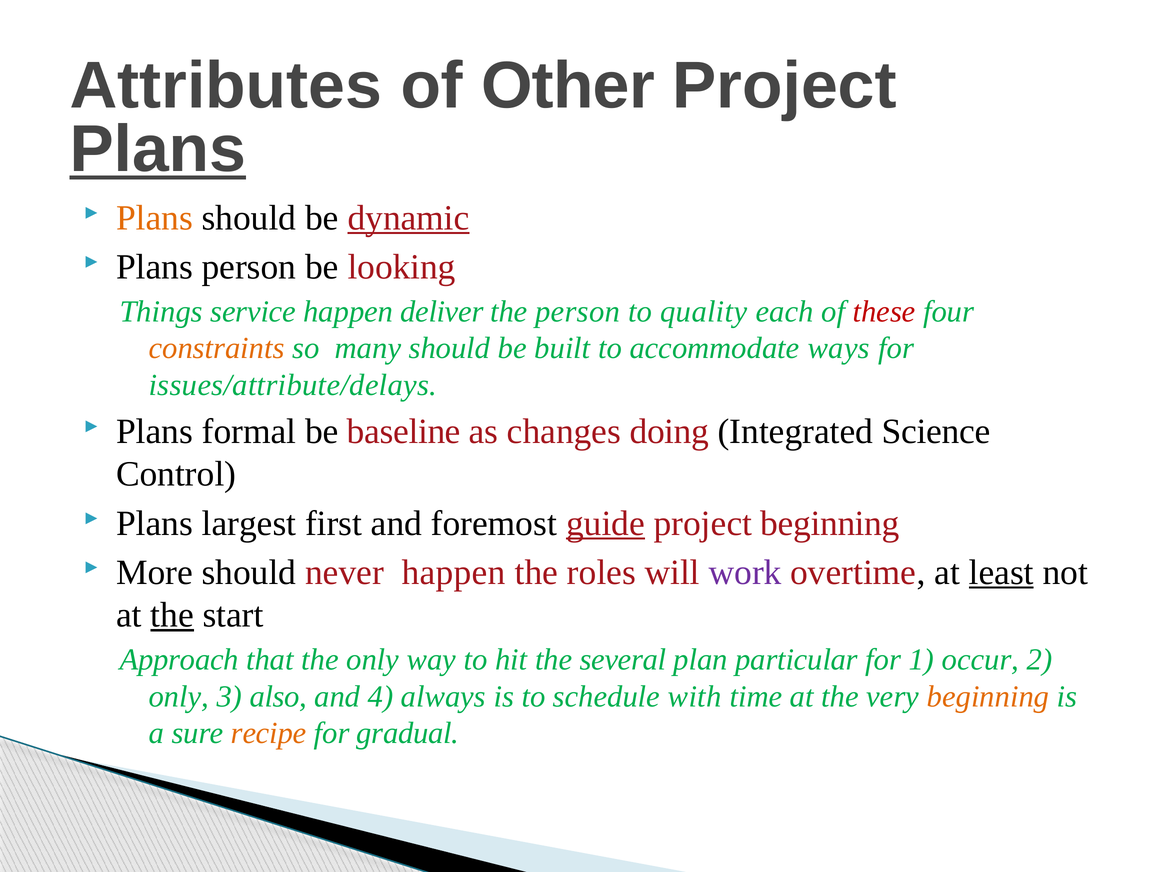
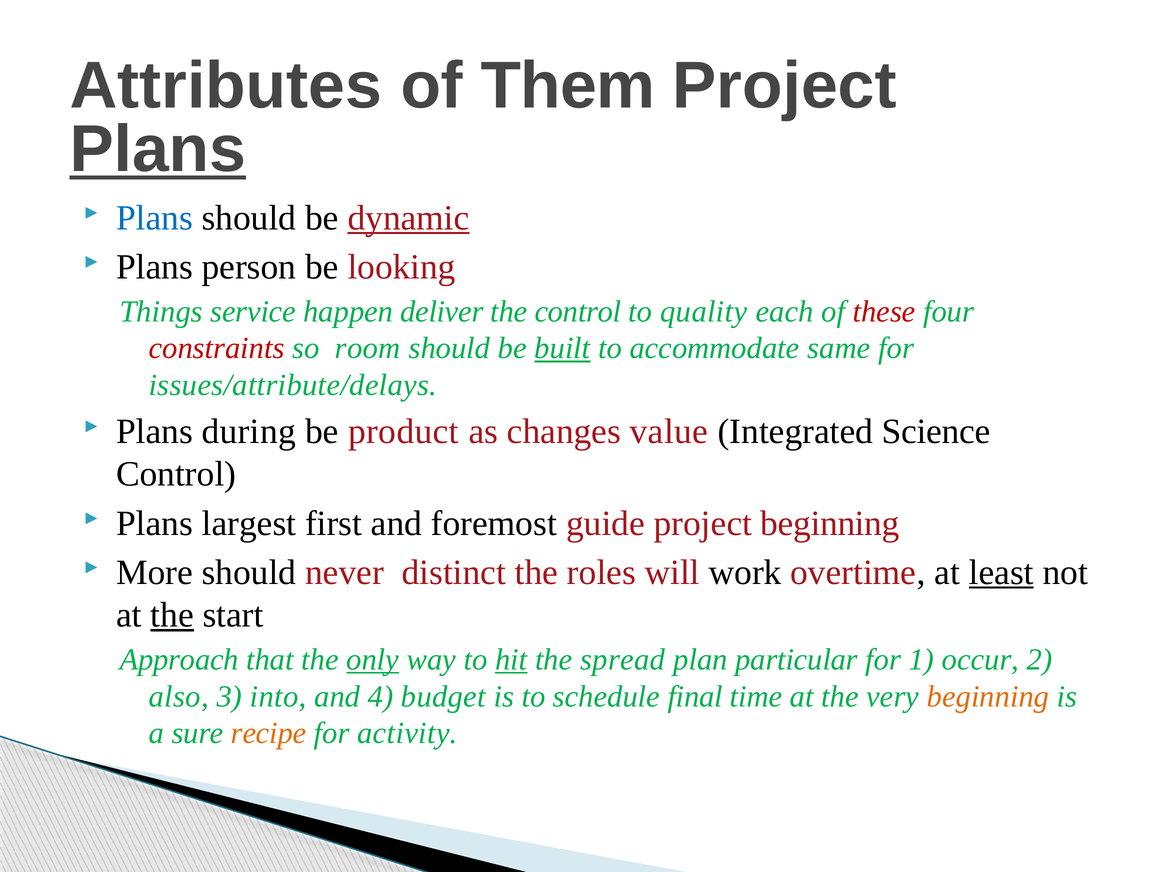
Other: Other -> Them (568, 86)
Plans colour: orange -> blue (155, 218)
the person: person -> control (578, 312)
constraints colour: orange -> red (217, 348)
many: many -> room (368, 348)
built underline: none -> present (562, 348)
ways: ways -> same (839, 348)
formal: formal -> during (249, 432)
baseline: baseline -> product (403, 432)
doing: doing -> value (669, 432)
guide underline: present -> none (606, 523)
never happen: happen -> distinct (454, 573)
work colour: purple -> black (745, 573)
only underline: none -> present (373, 660)
hit underline: none -> present (511, 660)
several: several -> spread (623, 660)
only: only -> also (179, 697)
also: also -> into (278, 697)
always: always -> budget (443, 697)
with: with -> final (695, 697)
gradual: gradual -> activity (407, 733)
